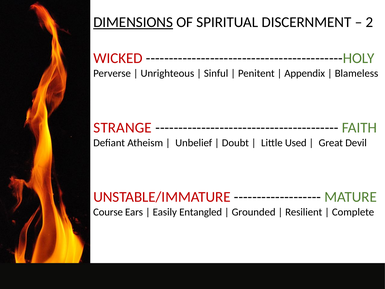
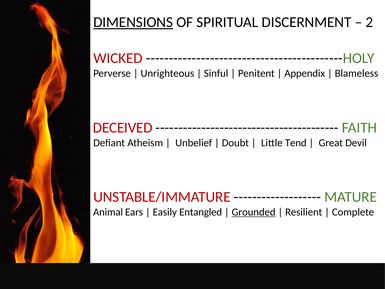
STRANGE: STRANGE -> DECEIVED (123, 128)
Used: Used -> Tend (296, 143)
Course: Course -> Animal (108, 212)
Grounded underline: none -> present (254, 212)
